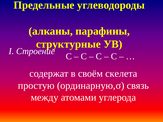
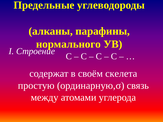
структурные: структурные -> нормального (68, 44)
